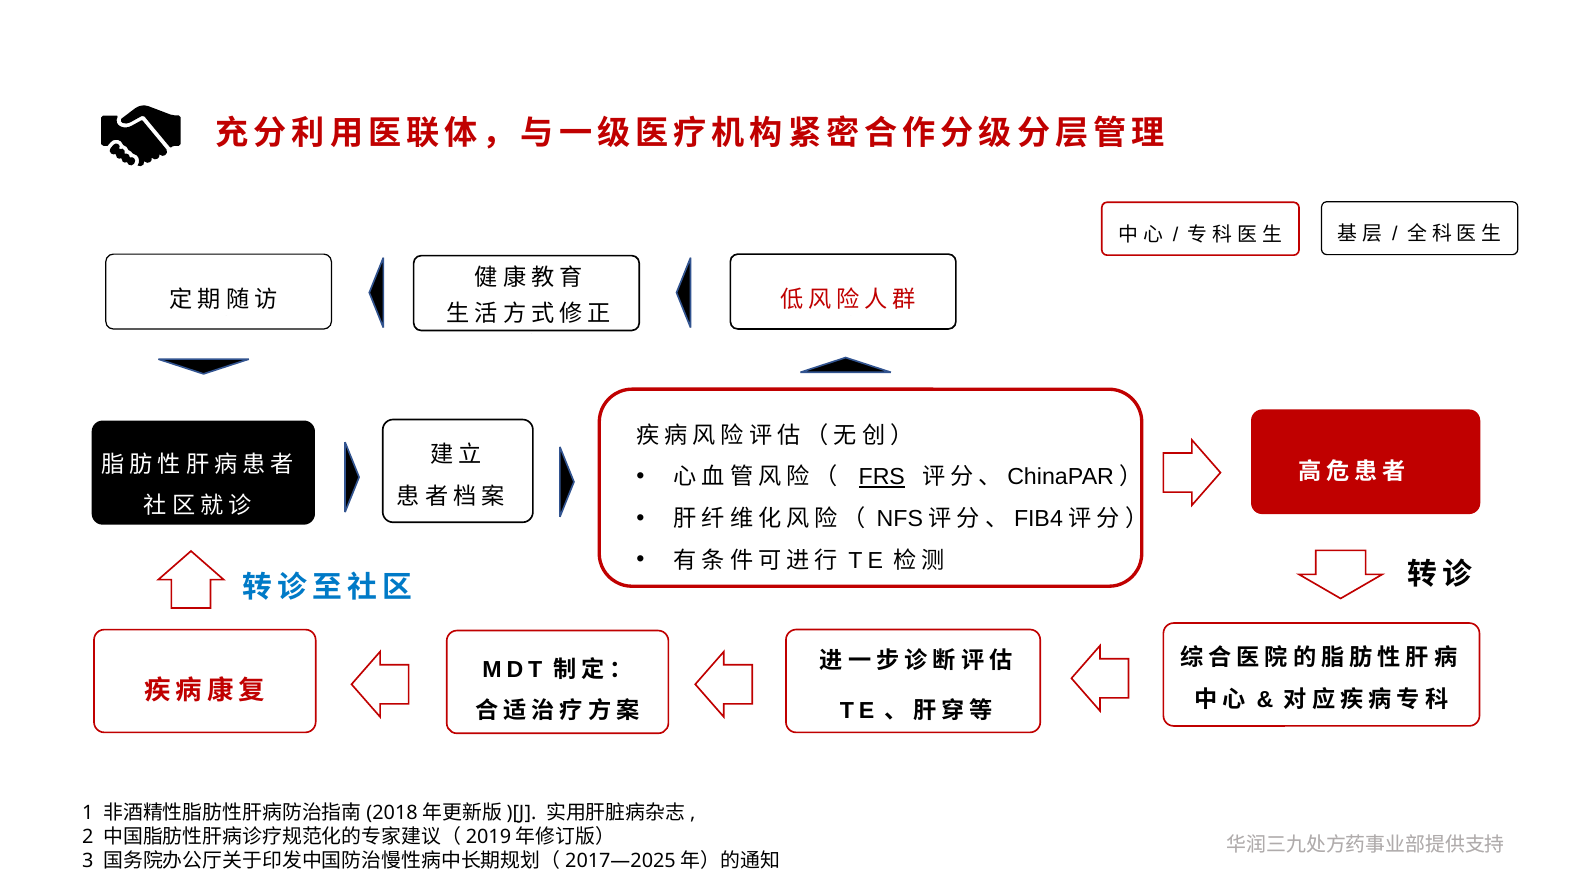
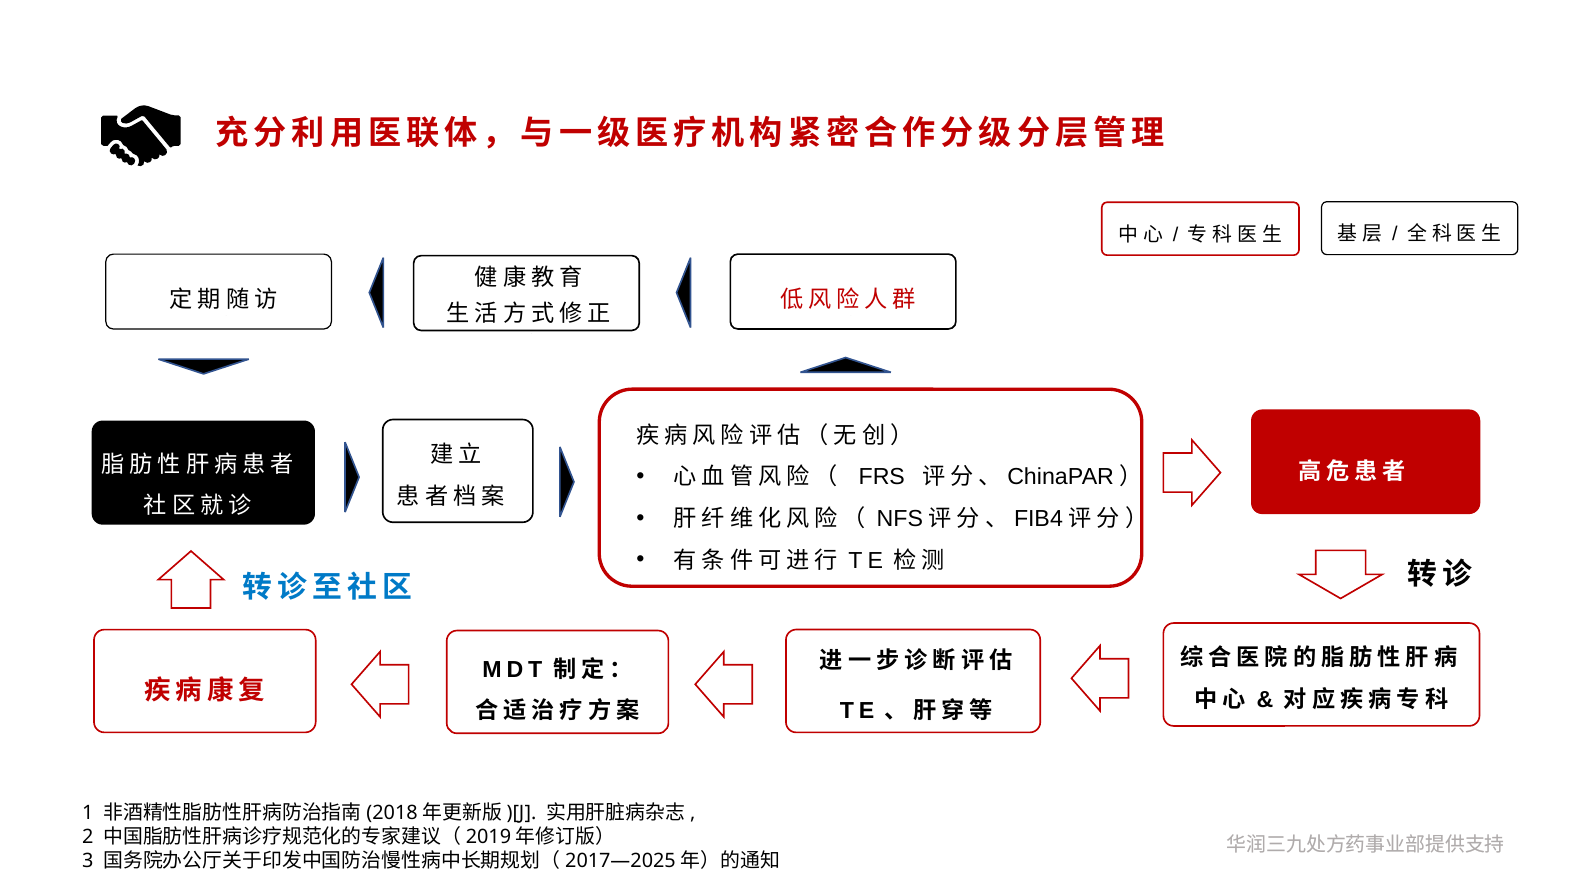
FRS underline: present -> none (882, 477)
